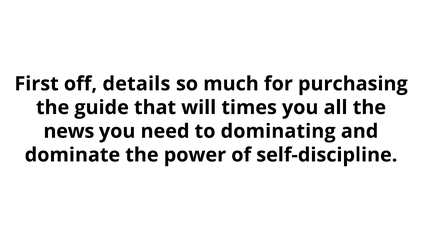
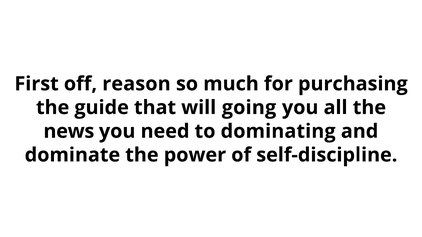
details: details -> reason (136, 84)
times: times -> going (249, 108)
